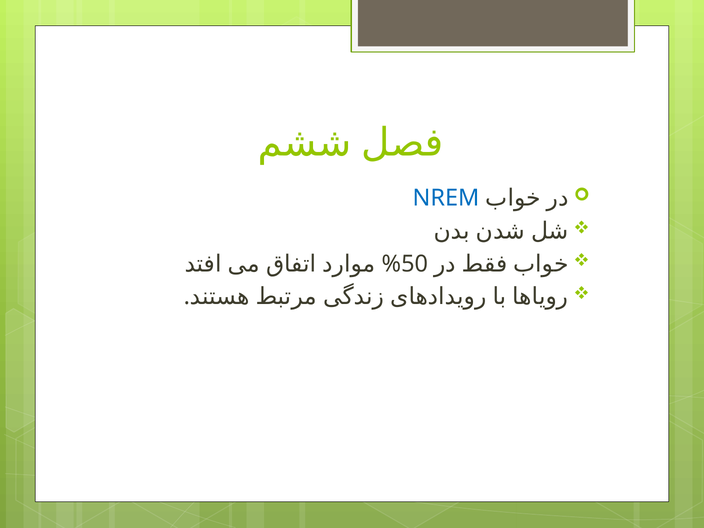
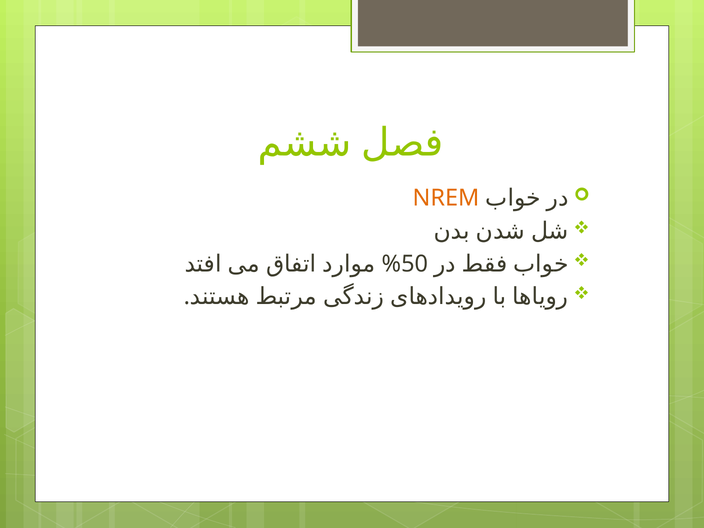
NREM colour: blue -> orange (446, 198)
